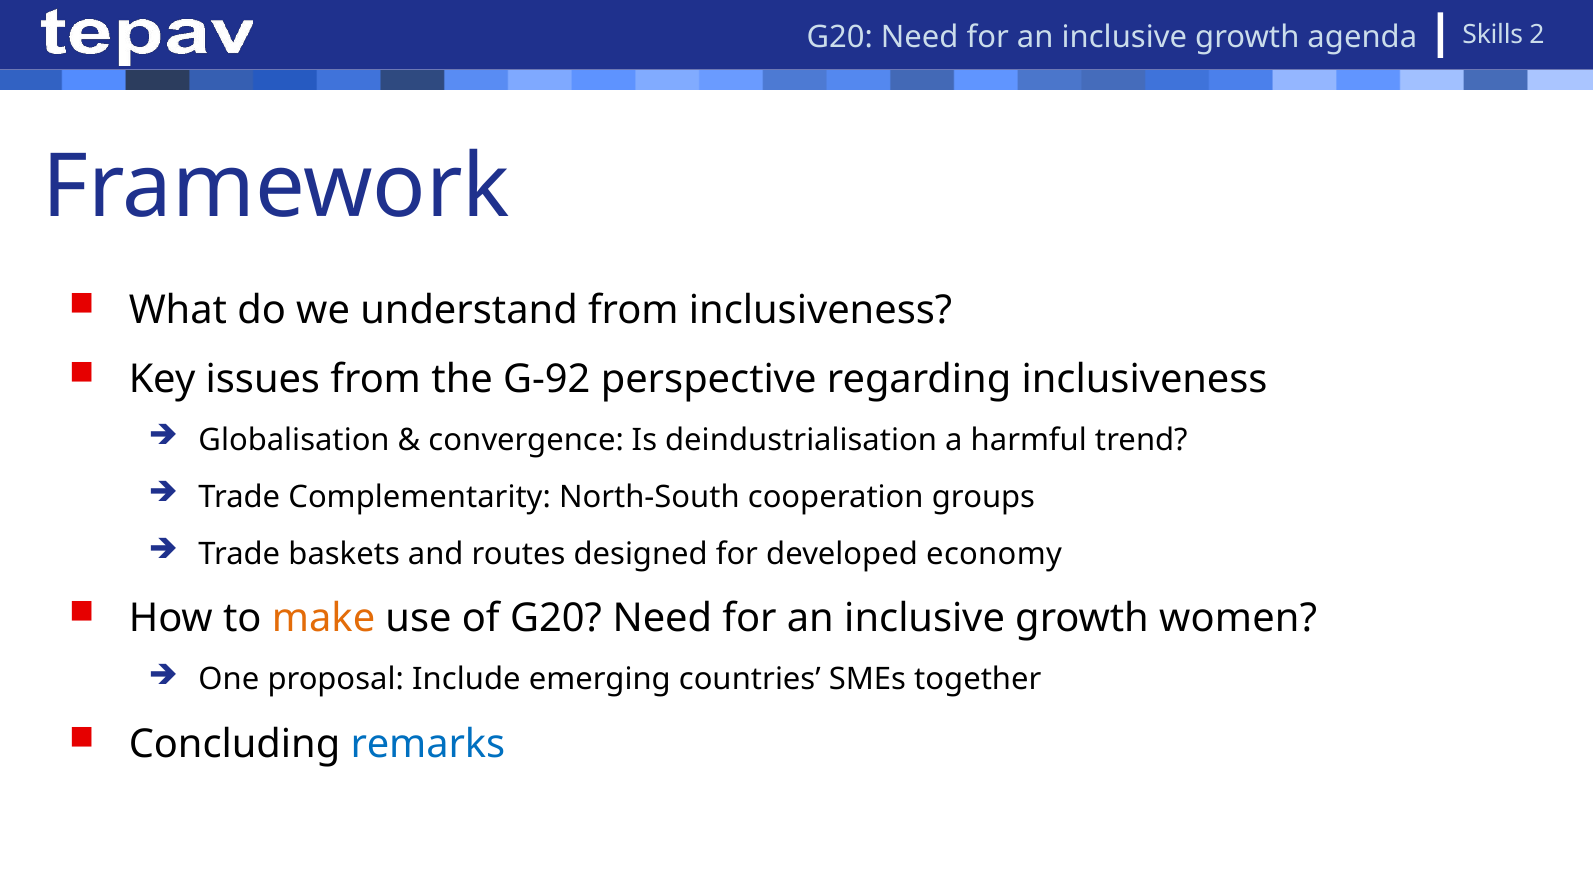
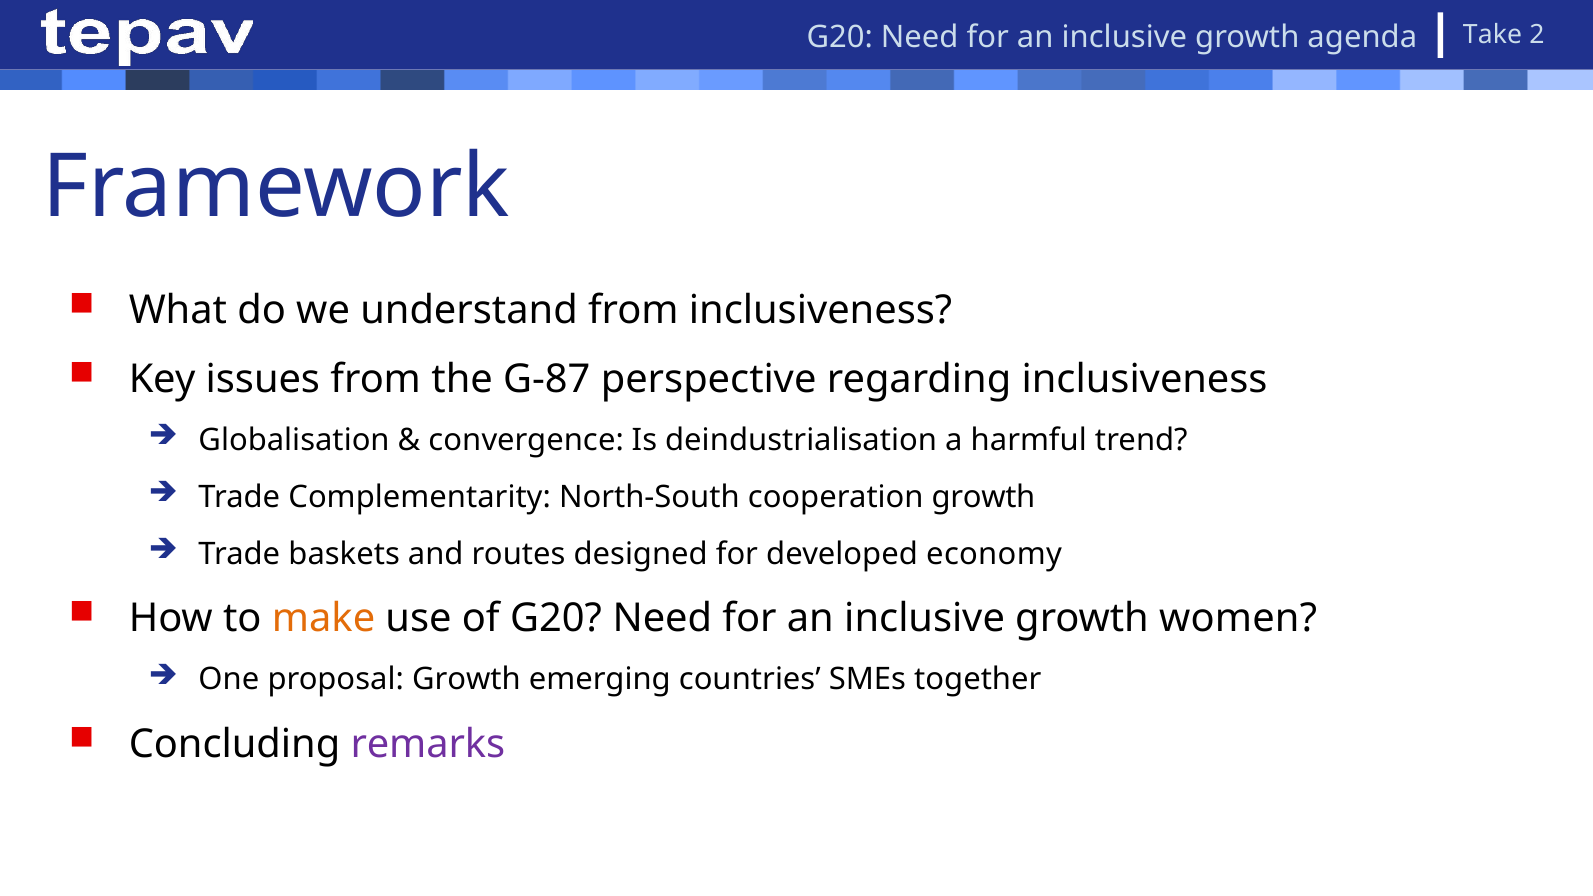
Skills: Skills -> Take (1493, 35)
G-92: G-92 -> G-87 (547, 379)
cooperation groups: groups -> growth (984, 497)
proposal Include: Include -> Growth (466, 680)
remarks colour: blue -> purple (428, 744)
